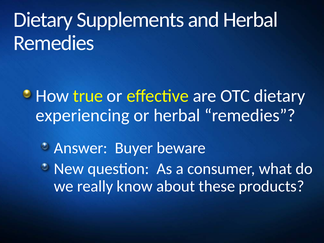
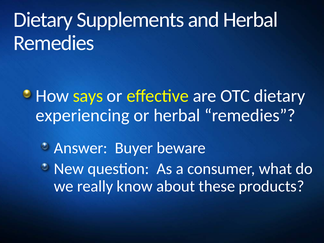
true: true -> says (88, 96)
